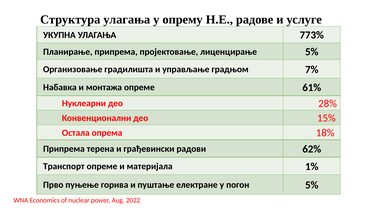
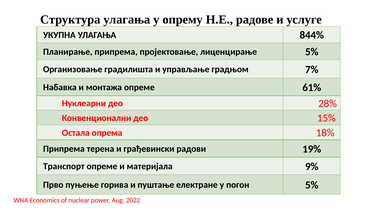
773%: 773% -> 844% (312, 35)
62%: 62% -> 19% (312, 149)
1%: 1% -> 9% (312, 167)
